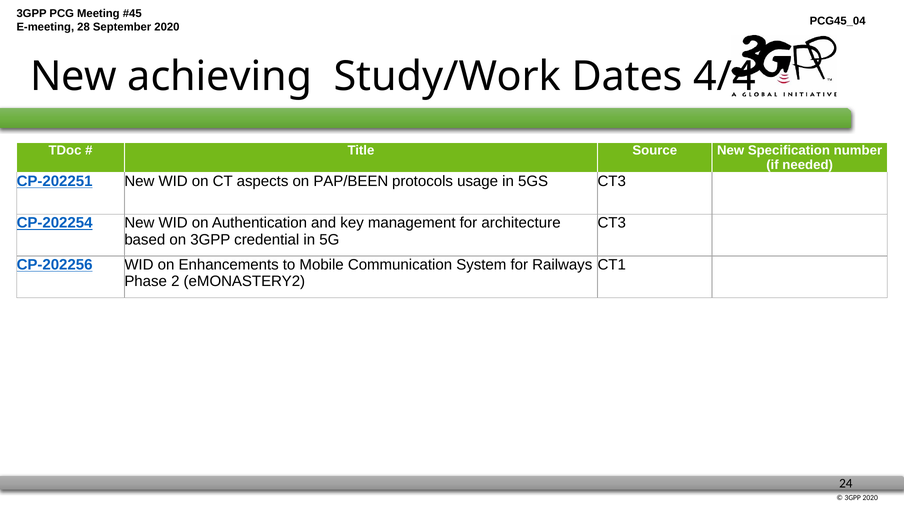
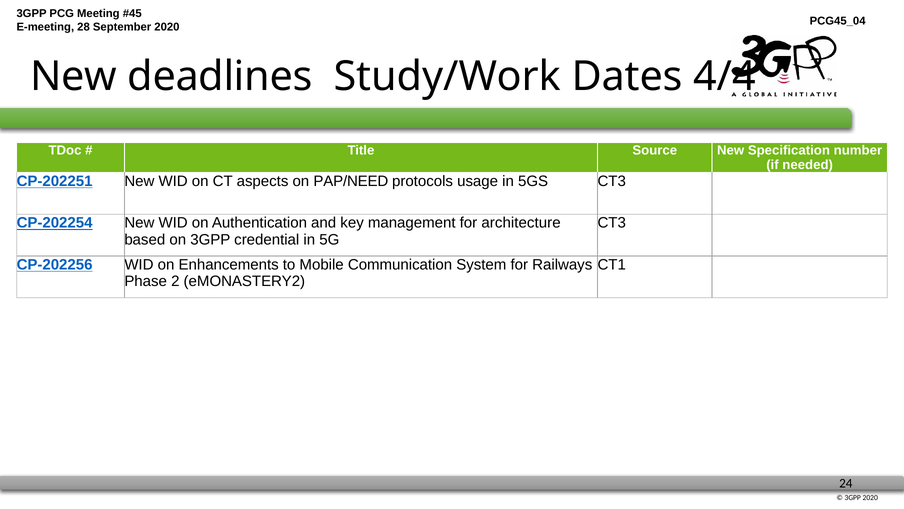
achieving: achieving -> deadlines (220, 76)
PAP/BEEN: PAP/BEEN -> PAP/NEED (351, 181)
